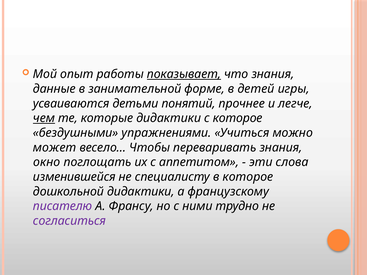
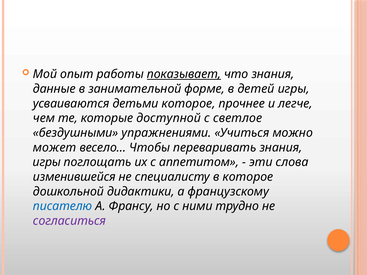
детьми понятий: понятий -> которое (188, 104)
чем underline: present -> none (44, 118)
которые дидактики: дидактики -> доступной (169, 118)
с которое: которое -> светлое (238, 118)
окно: окно -> игры (47, 162)
писателю colour: purple -> blue (63, 206)
